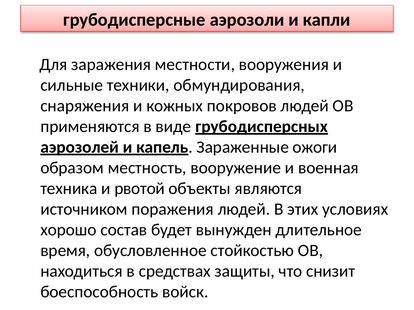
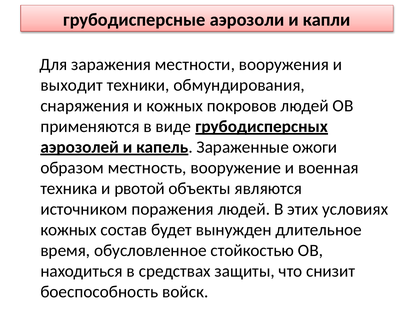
сильные: сильные -> выходит (72, 85)
хорошо: хорошо -> кожных (69, 230)
